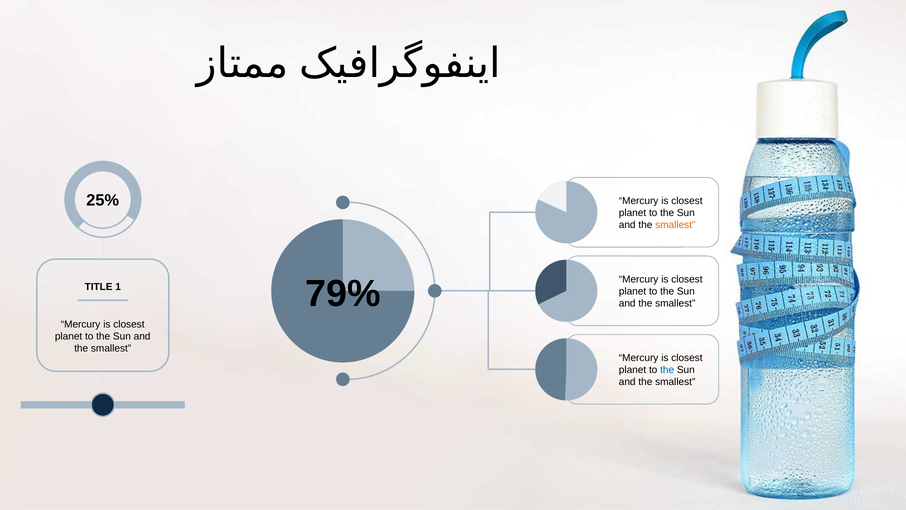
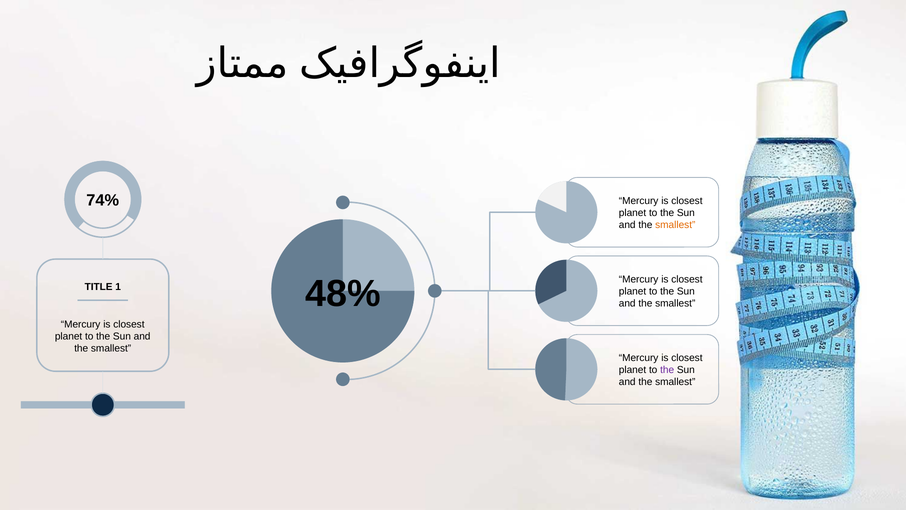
25%: 25% -> 74% (103, 200)
79%: 79% -> 48% (343, 293)
the colour: blue -> purple (667, 370)
